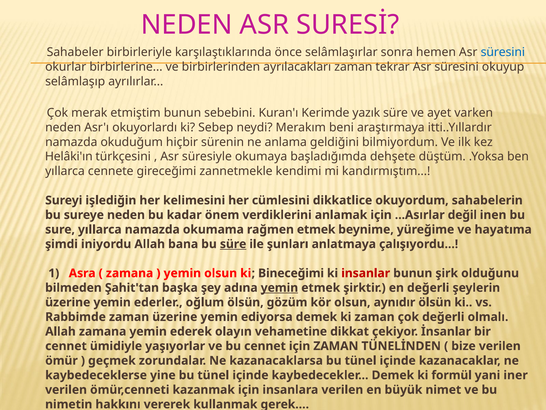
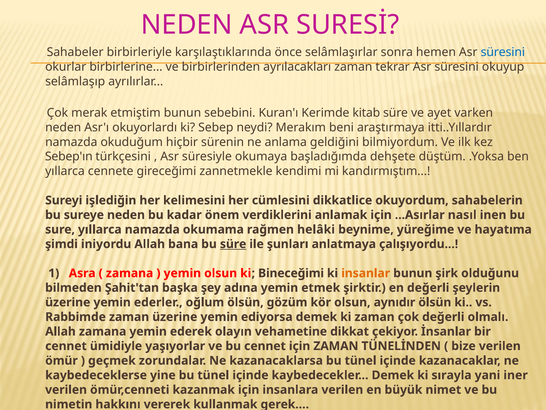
yazık: yazık -> kitab (366, 113)
Helâki'ın: Helâki'ın -> Sebep'ın (69, 156)
değil: değil -> nasıl (462, 215)
rağmen etmek: etmek -> helâki (316, 229)
insanlar colour: red -> orange (366, 273)
yemin underline: present -> none (279, 287)
formül: formül -> sırayla (452, 375)
